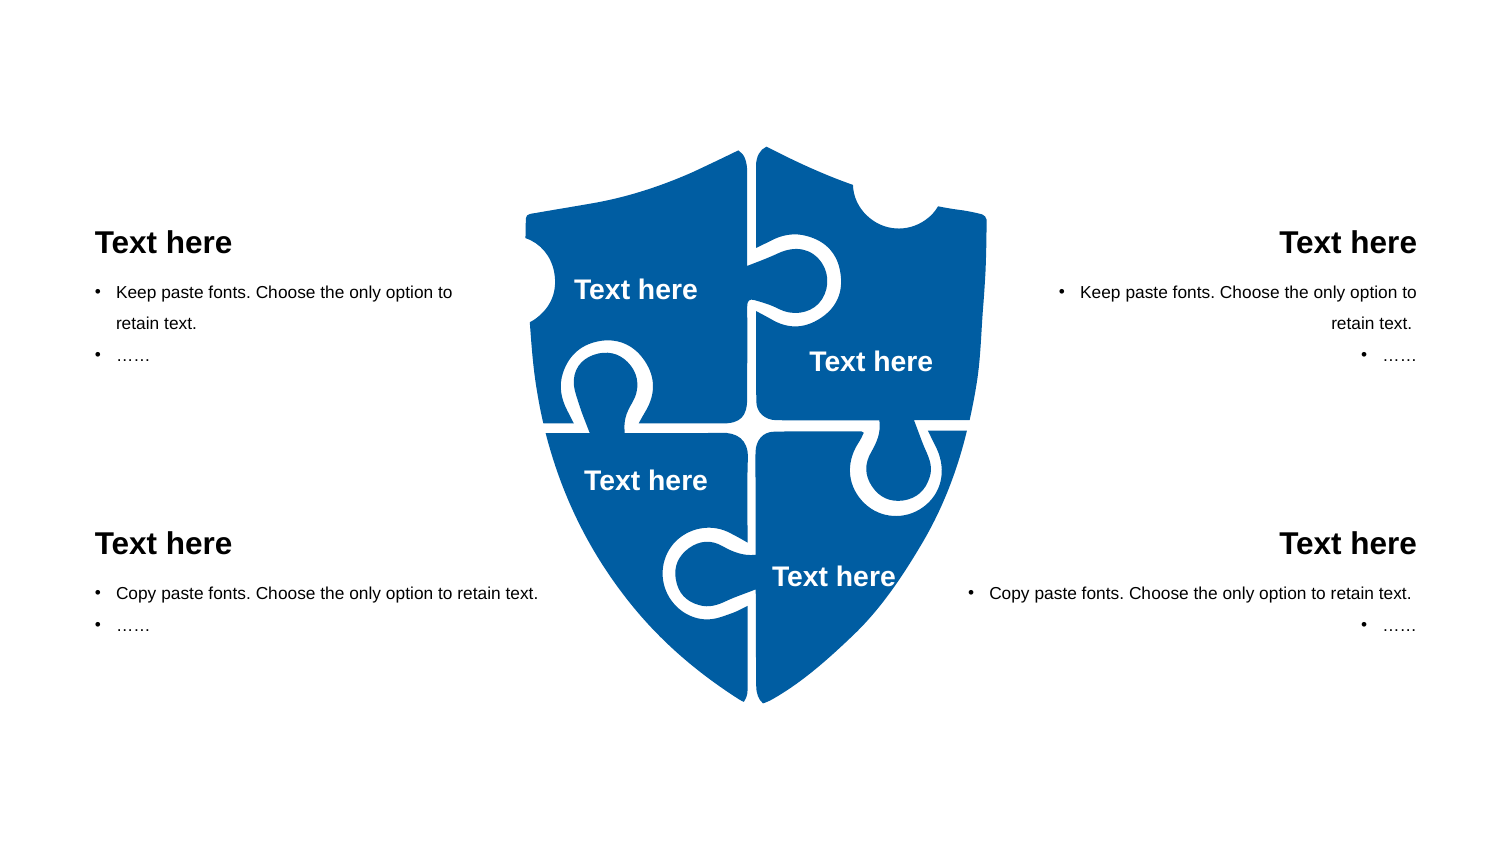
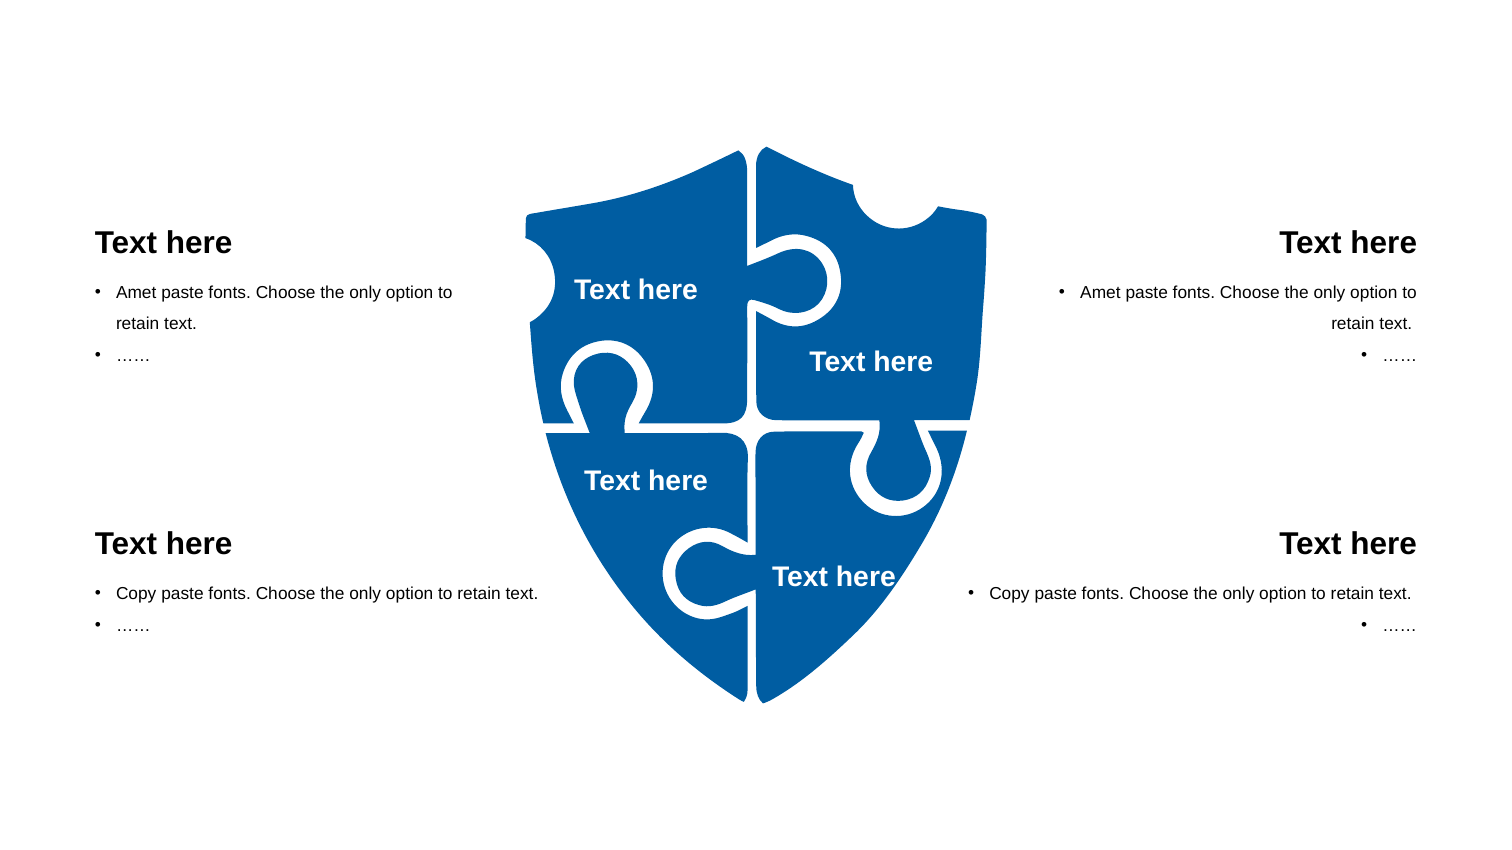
Keep: Keep -> Amet (136, 293)
Keep: Keep -> Amet (1100, 293)
